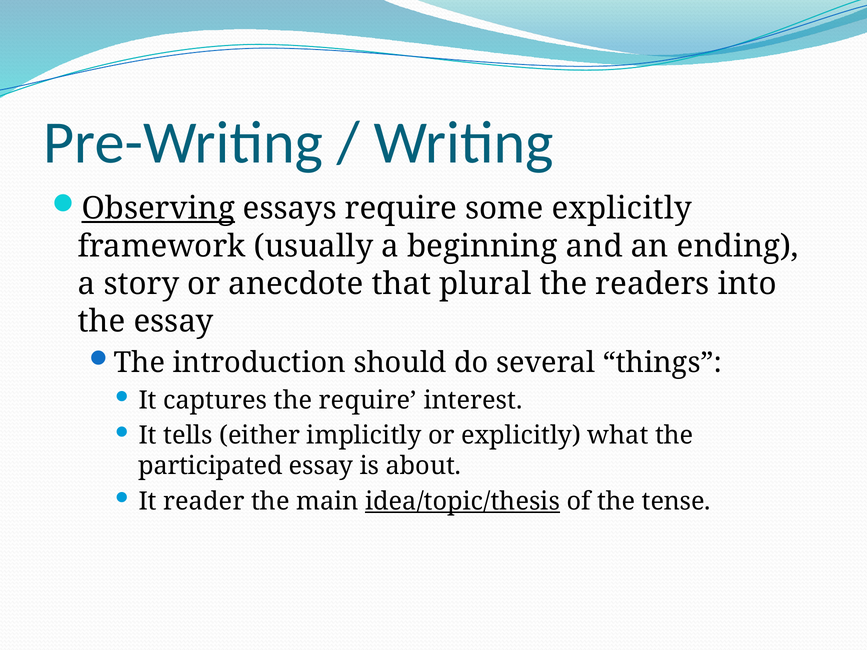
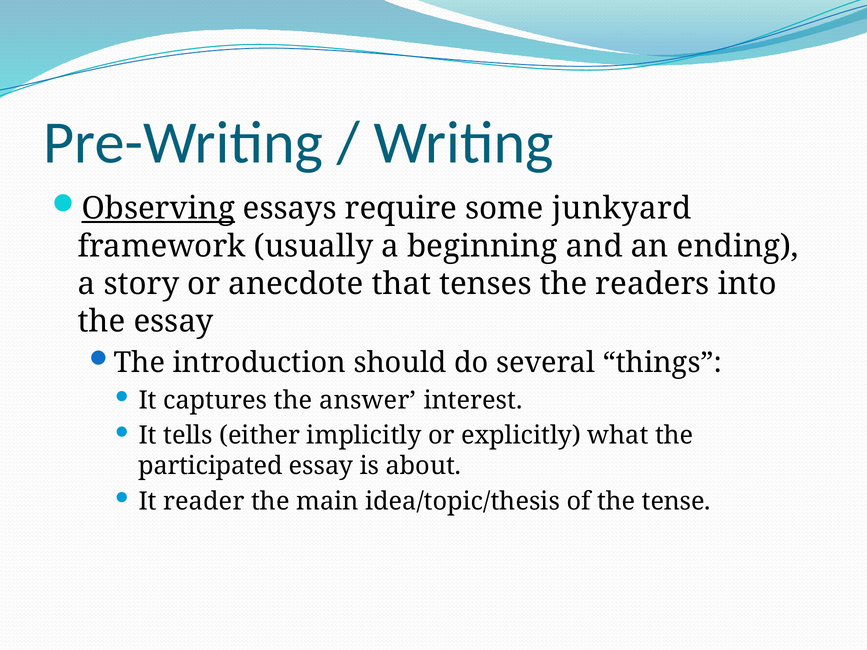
some explicitly: explicitly -> junkyard (622, 209)
plural: plural -> tenses (486, 284)
the require: require -> answer (368, 400)
idea/topic/thesis underline: present -> none (463, 502)
